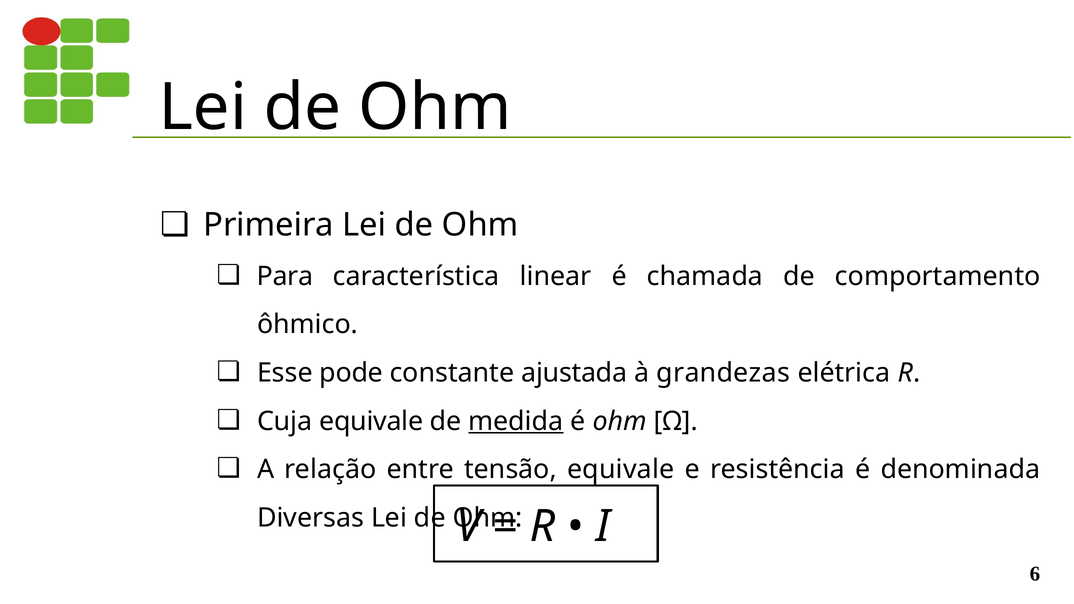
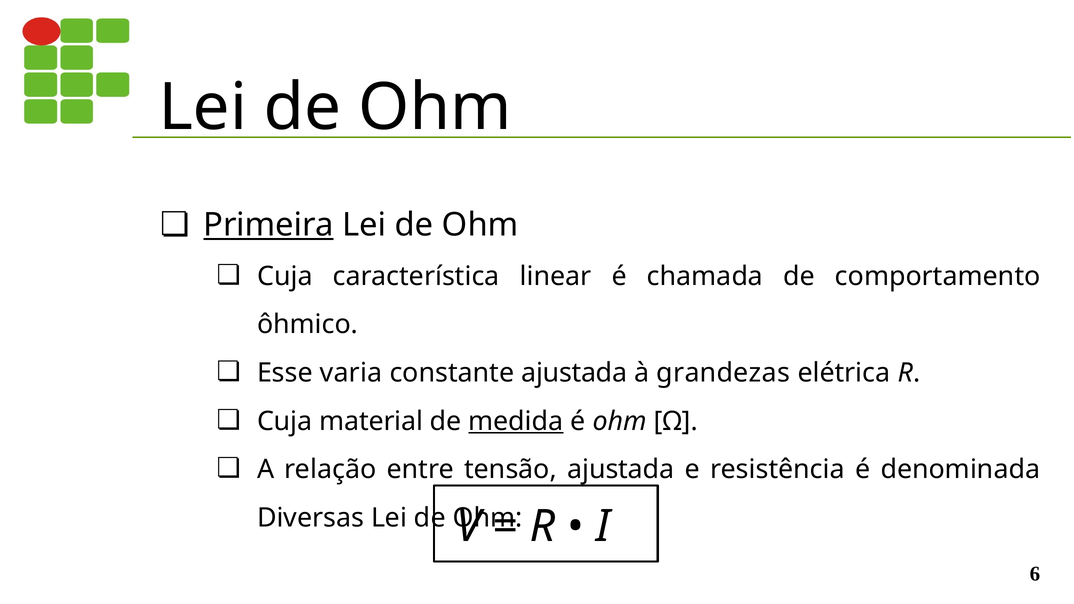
Primeira underline: none -> present (269, 225)
Para: Para -> Cuja (285, 276)
pode: pode -> varia (351, 373)
Cuja equivale: equivale -> material (371, 421)
tensão equivale: equivale -> ajustada (621, 470)
